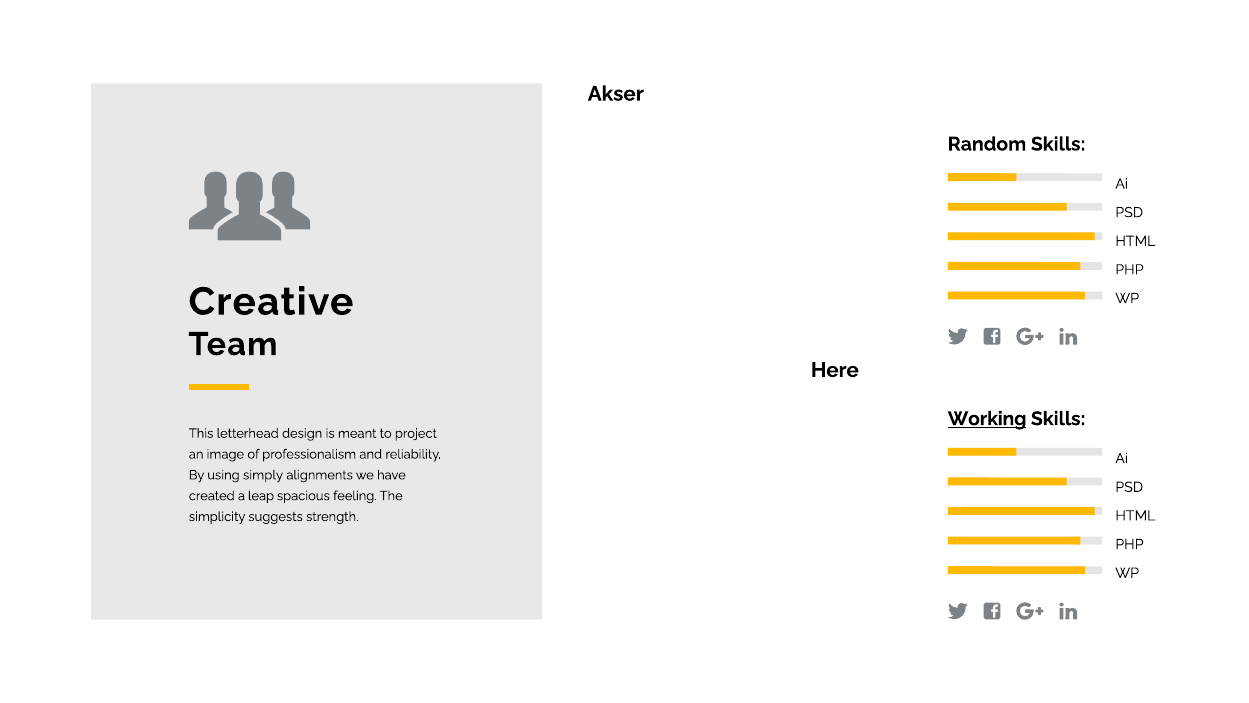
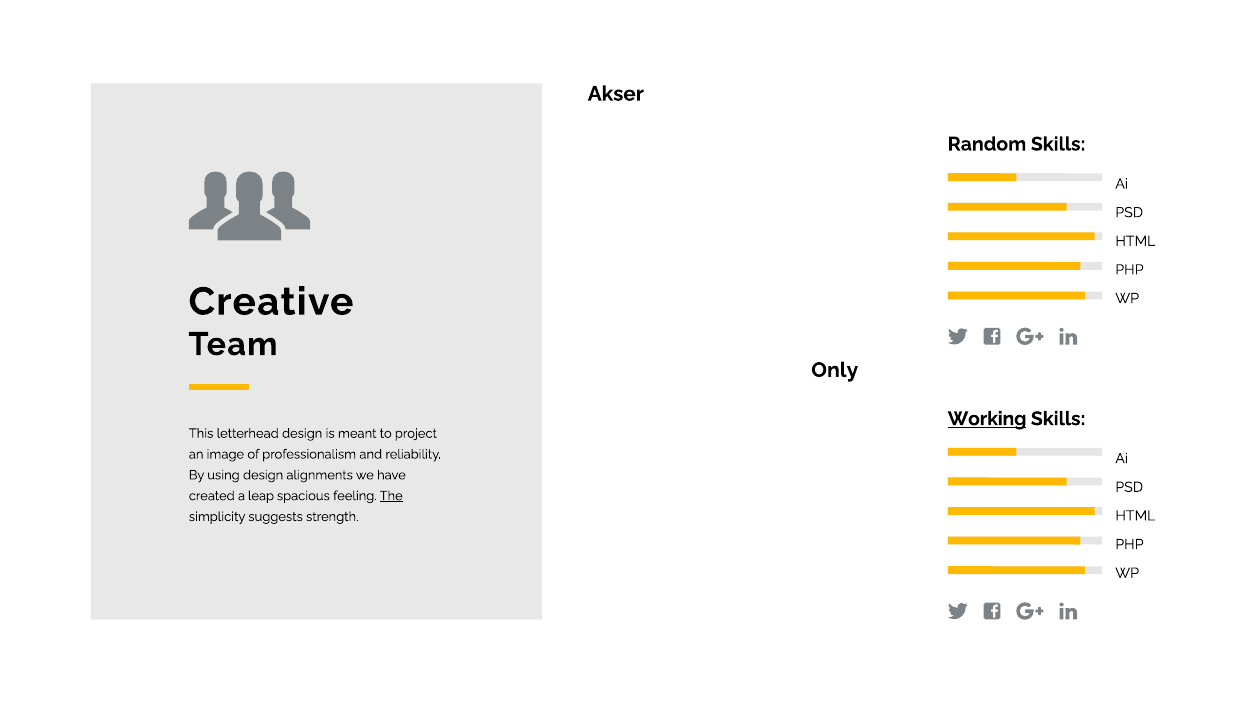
Here: Here -> Only (835, 370)
using simply: simply -> design (263, 475)
The underline: none -> present (391, 496)
